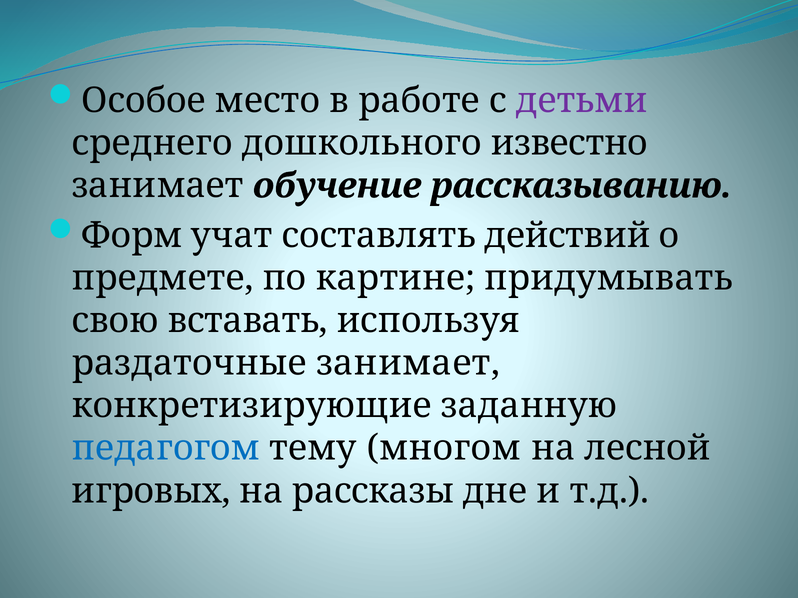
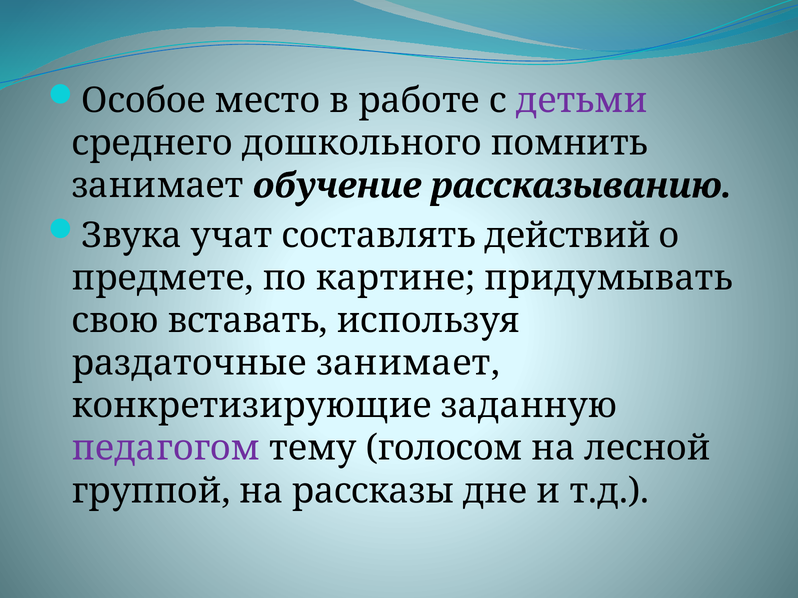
известно: известно -> помнить (569, 143)
Форм: Форм -> Звука (132, 236)
педагогом colour: blue -> purple (166, 449)
многом: многом -> голосом (444, 449)
игровых: игровых -> группой (151, 491)
